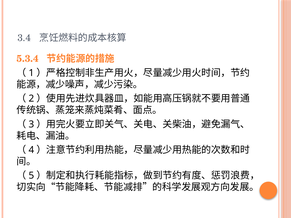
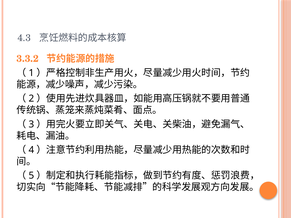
3.4: 3.4 -> 4.3 (24, 38)
5.3.4: 5.3.4 -> 3.3.2 (28, 59)
